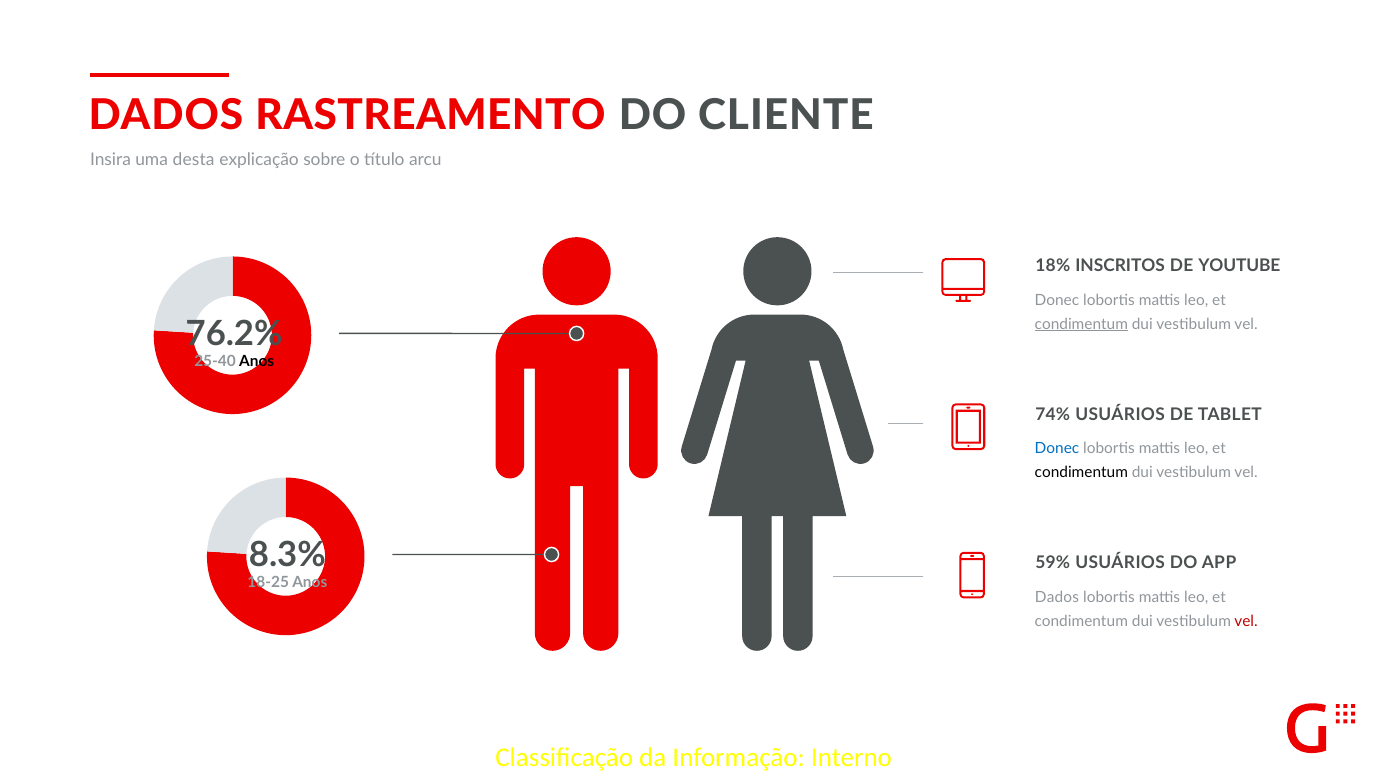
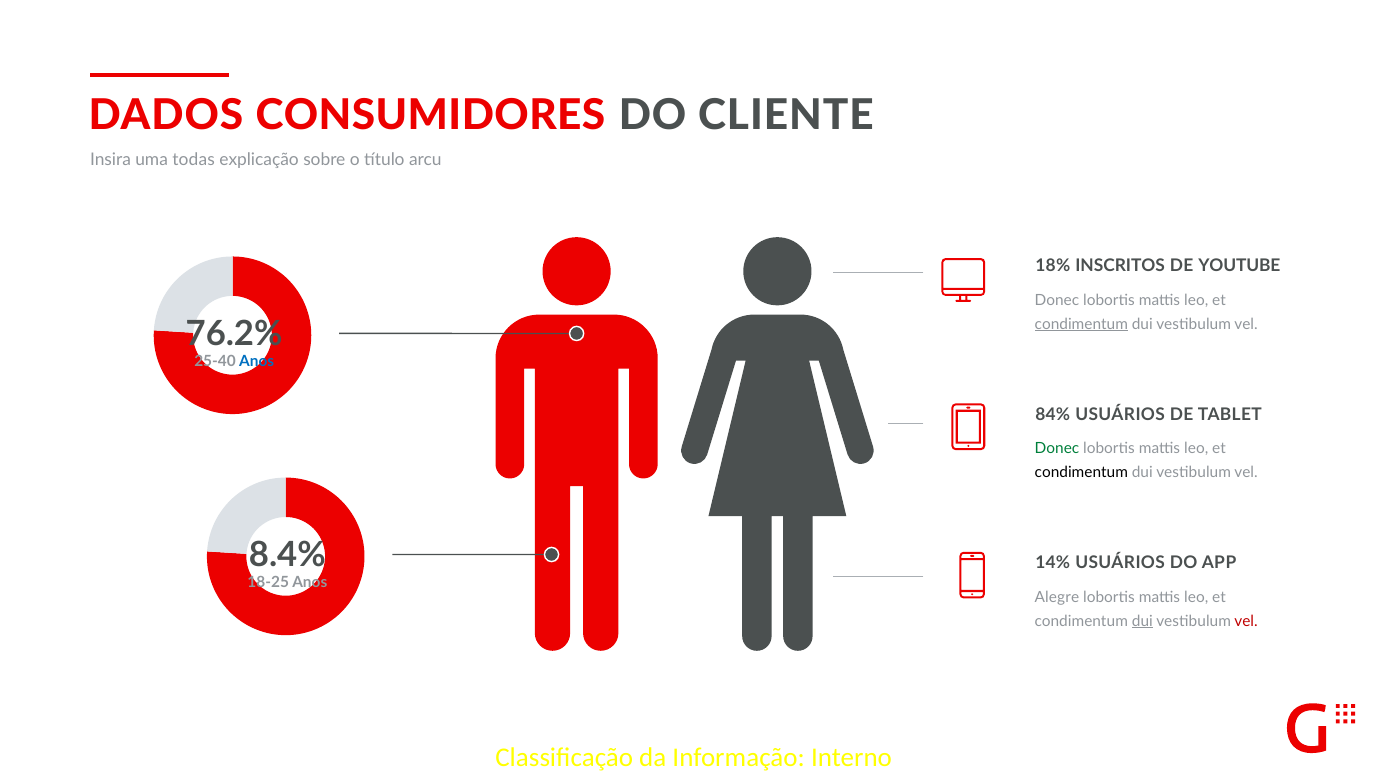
RASTREAMENTO: RASTREAMENTO -> CONSUMIDORES (430, 116)
desta: desta -> todas (194, 159)
Anos colour: black -> blue (257, 361)
74%: 74% -> 84% (1053, 414)
Donec colour: blue -> green (1057, 448)
8.3%: 8.3% -> 8.4% (287, 555)
59%: 59% -> 14% (1053, 563)
Dados: Dados -> Alegre (1057, 597)
dui underline: none -> present (1142, 621)
